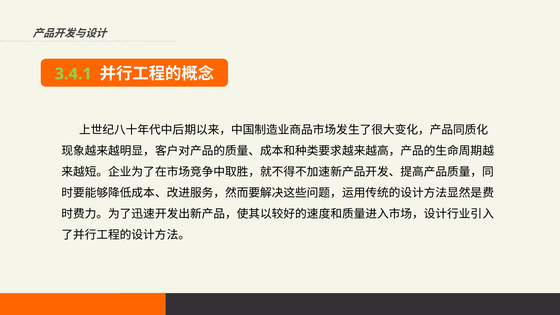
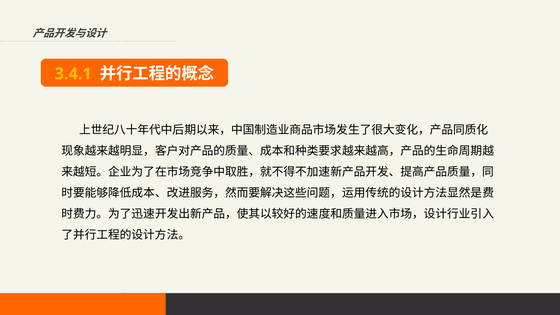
3.4.1 colour: light green -> yellow (73, 74)
